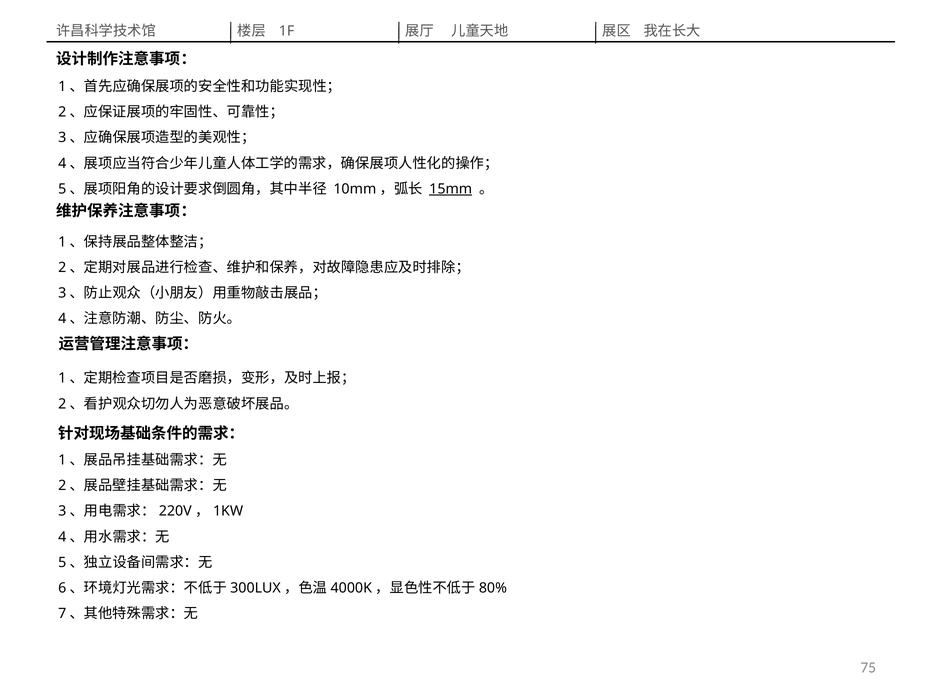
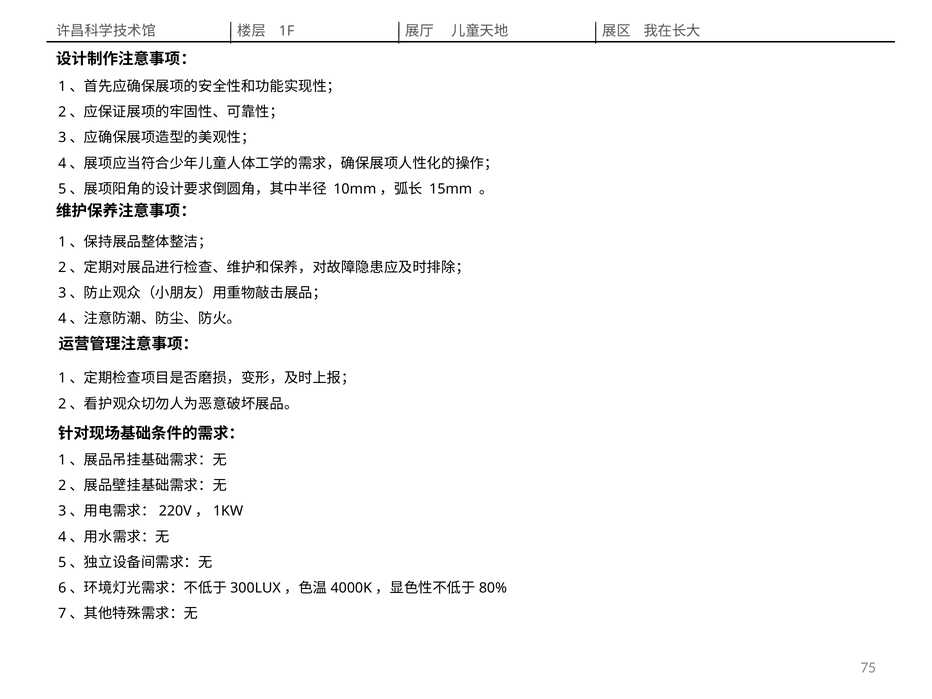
15mm underline: present -> none (451, 189)
